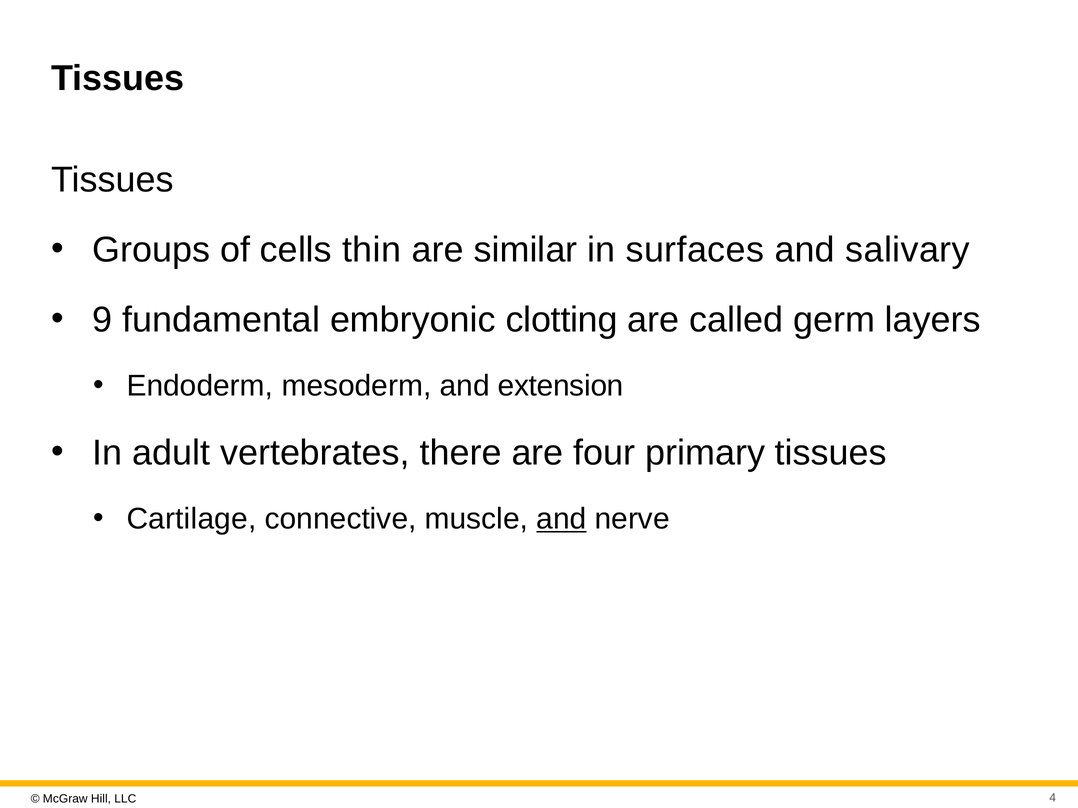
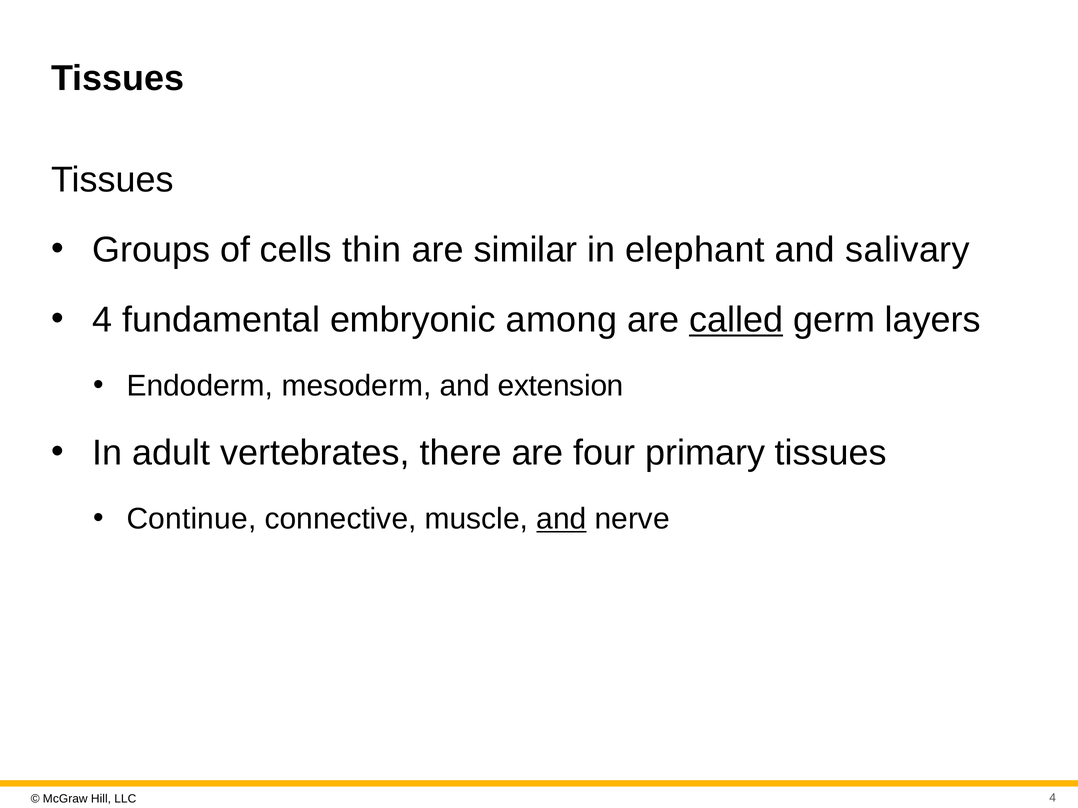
surfaces: surfaces -> elephant (695, 250)
9: 9 -> 4 (102, 320)
clotting: clotting -> among (561, 320)
called underline: none -> present (736, 320)
Cartilage: Cartilage -> Continue (191, 519)
